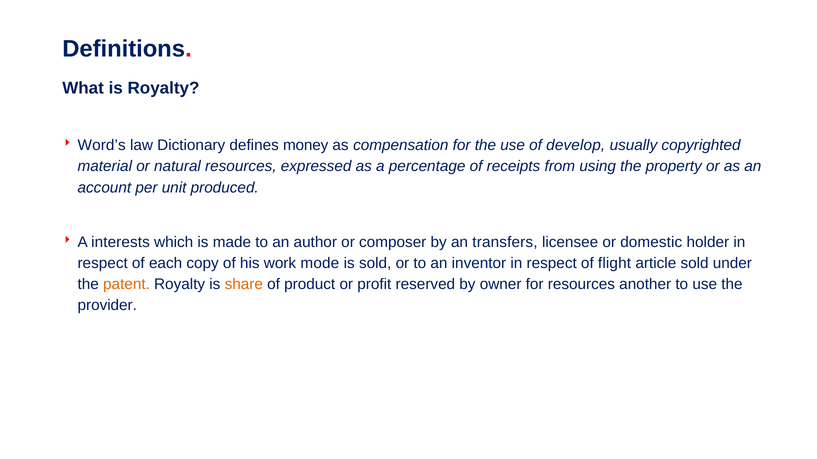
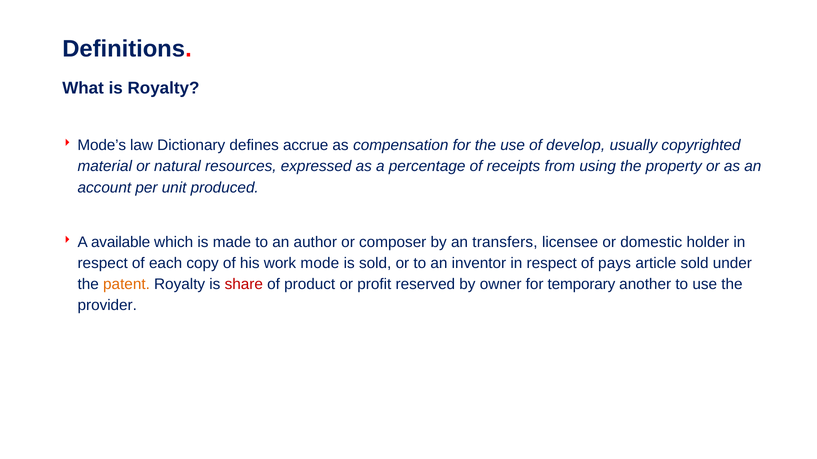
Word’s: Word’s -> Mode’s (102, 145)
money: money -> accrue (306, 145)
interests: interests -> available (121, 242)
flight: flight -> pays (615, 263)
share colour: orange -> red (244, 285)
for resources: resources -> temporary (581, 285)
